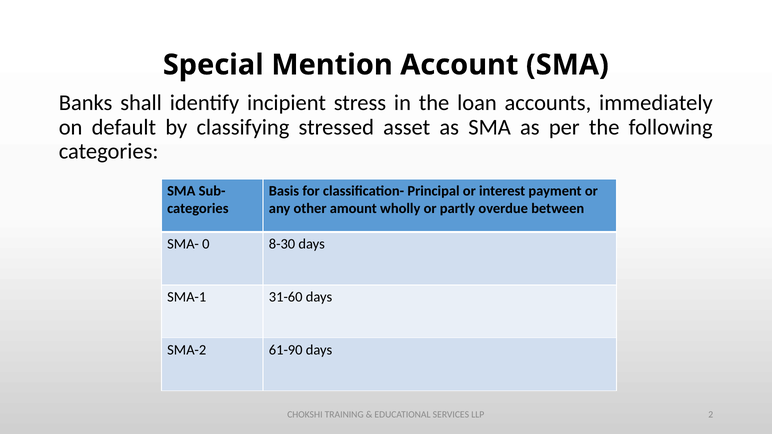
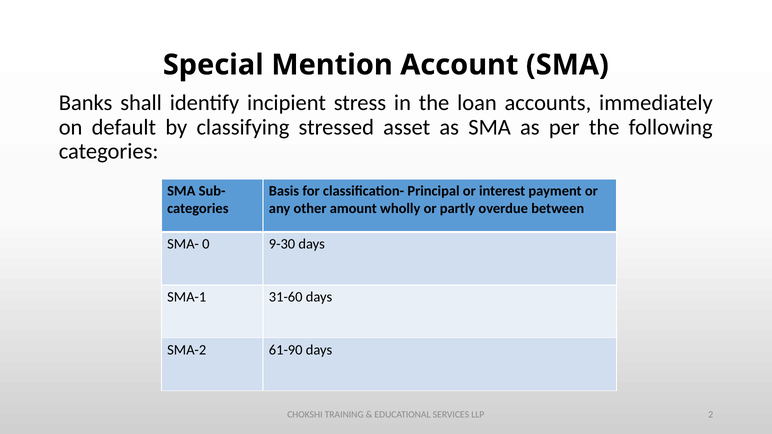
8-30: 8-30 -> 9-30 (282, 244)
